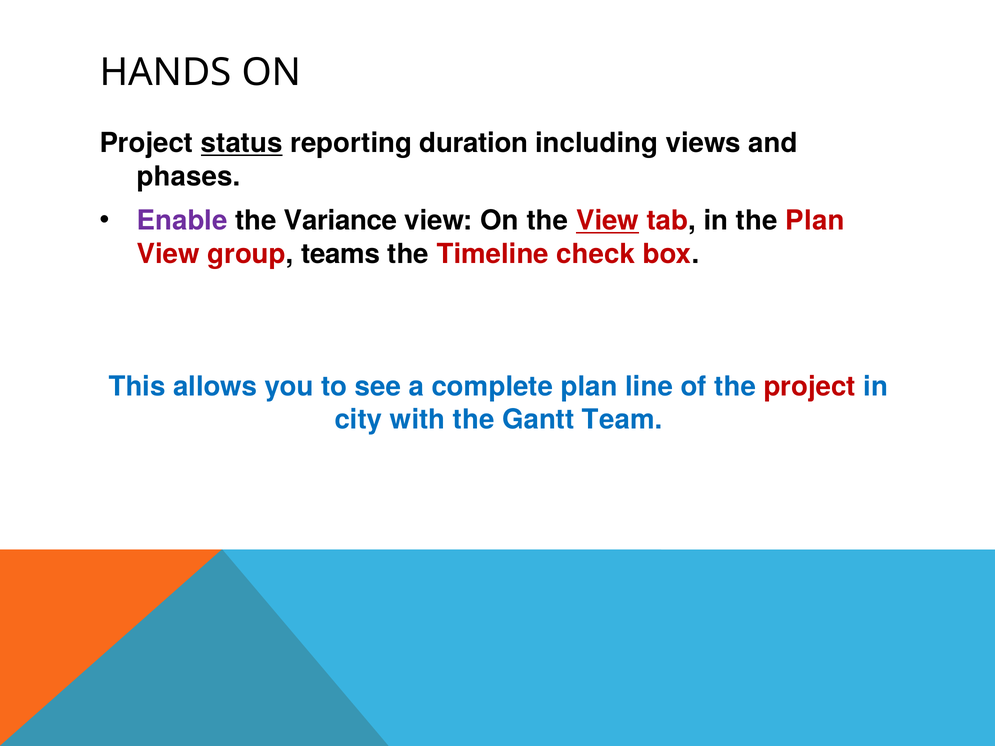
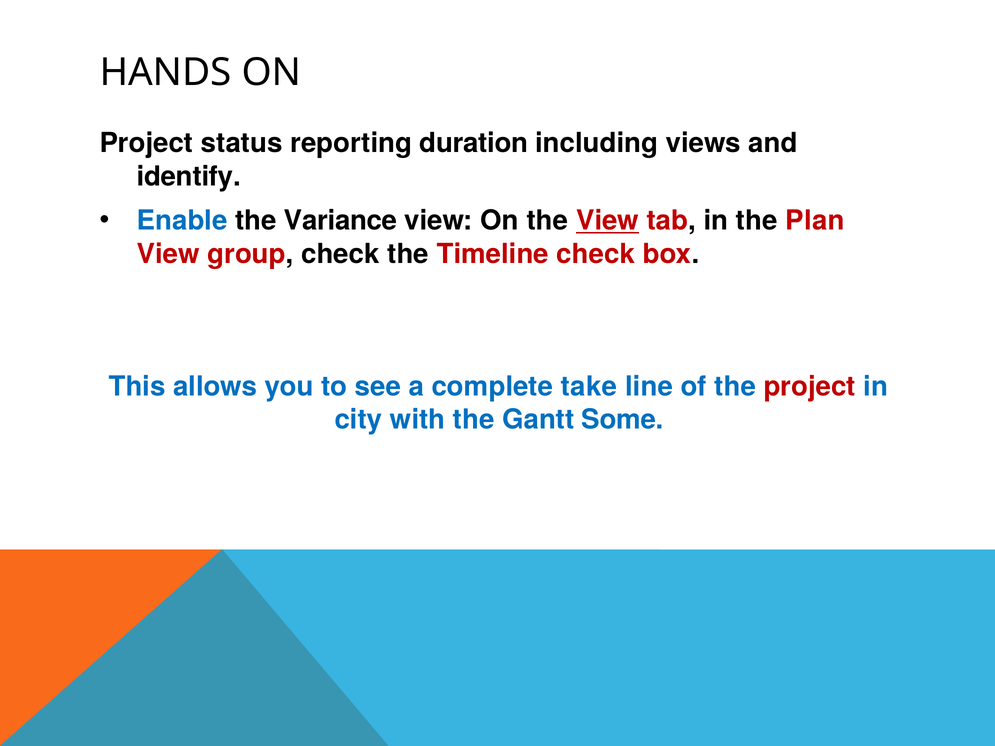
status underline: present -> none (242, 143)
phases: phases -> identify (189, 177)
Enable colour: purple -> blue (182, 221)
group teams: teams -> check (340, 254)
complete plan: plan -> take (589, 387)
Team: Team -> Some (622, 420)
